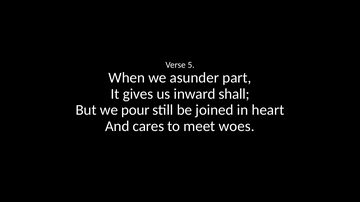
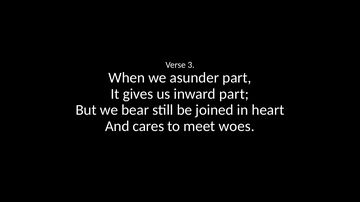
5: 5 -> 3 (191, 65)
inward shall: shall -> part (234, 94)
pour: pour -> bear (135, 110)
